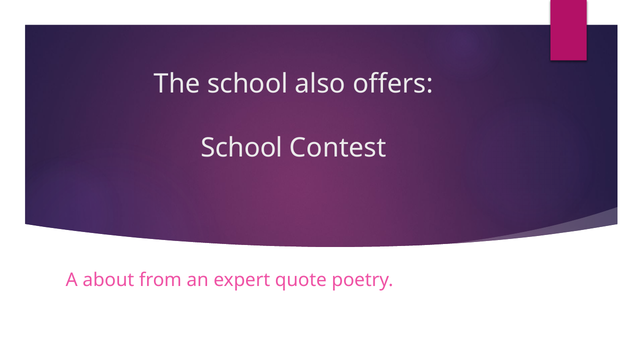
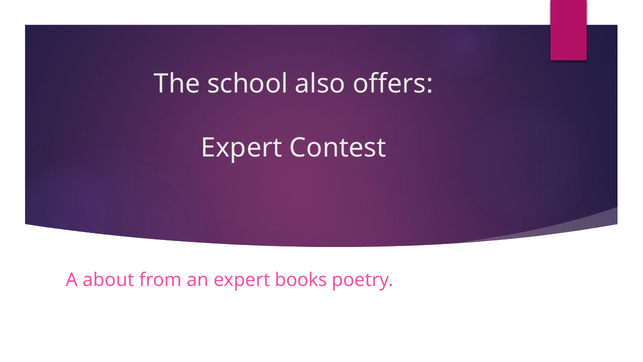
School: School -> Expert (242, 148)
quote: quote -> books (301, 280)
